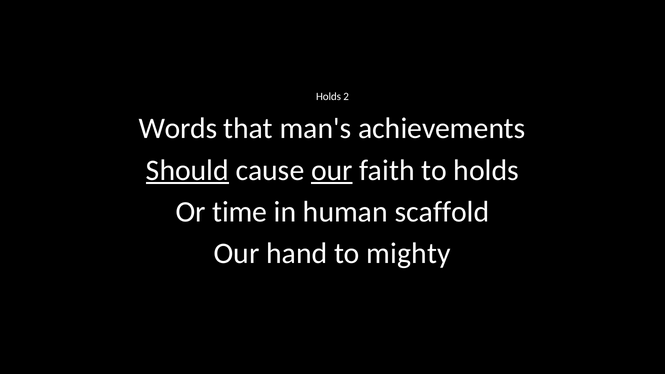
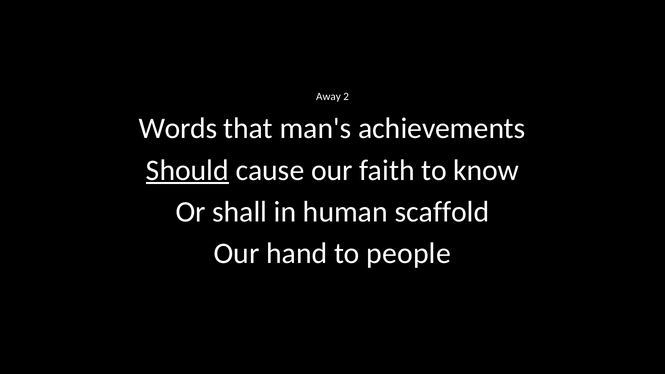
Holds: Holds -> Away (328, 97)
our underline: present -> none (332, 170)
to holds: holds -> know (486, 170)
time: time -> shall (240, 212)
mighty: mighty -> people (408, 254)
